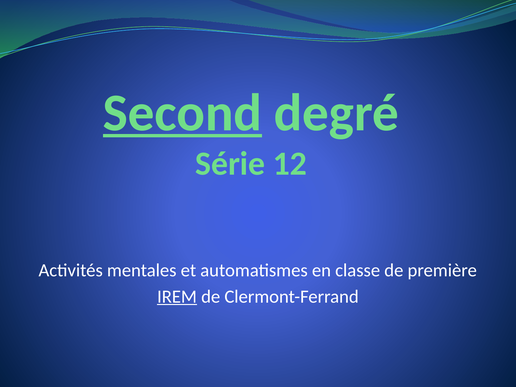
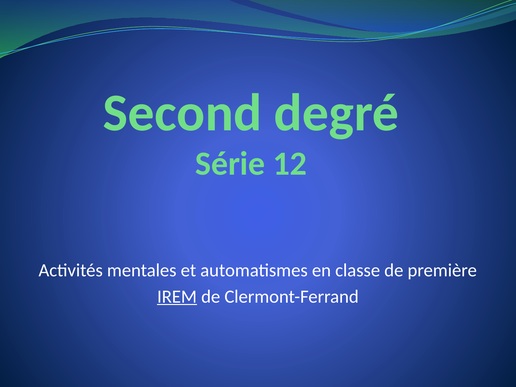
Second underline: present -> none (182, 113)
